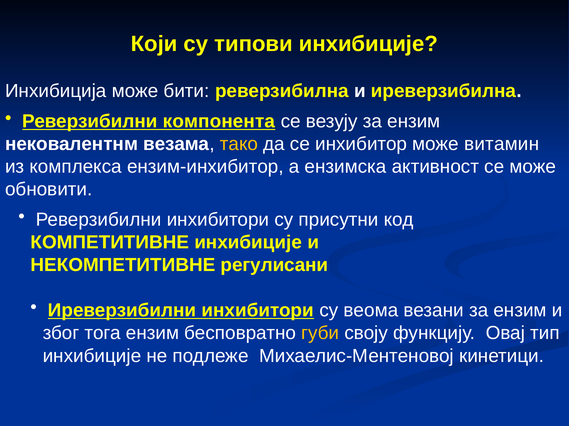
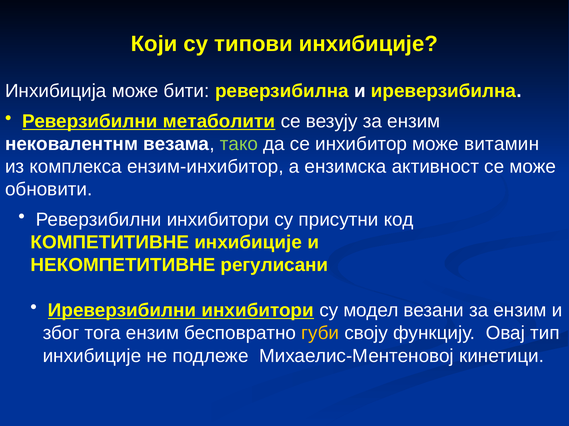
компонента: компонента -> метаболити (219, 121)
тако colour: yellow -> light green (239, 144)
веома: веома -> модел (371, 311)
